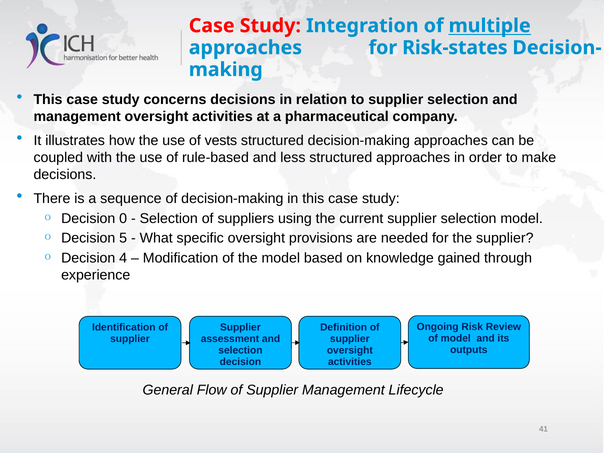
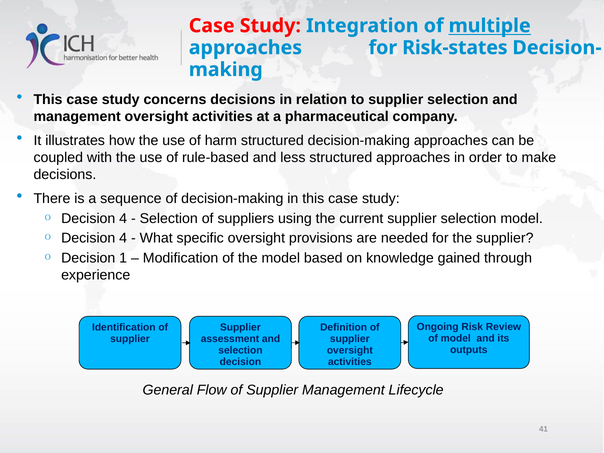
vests: vests -> harm (221, 141)
0: 0 -> 4 (123, 218)
5: 5 -> 4 (123, 238)
4: 4 -> 1 (123, 258)
